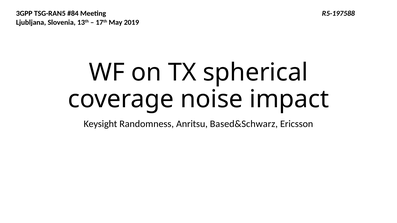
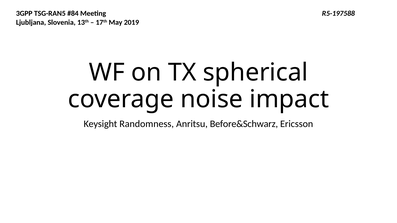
Based&Schwarz: Based&Schwarz -> Before&Schwarz (244, 124)
